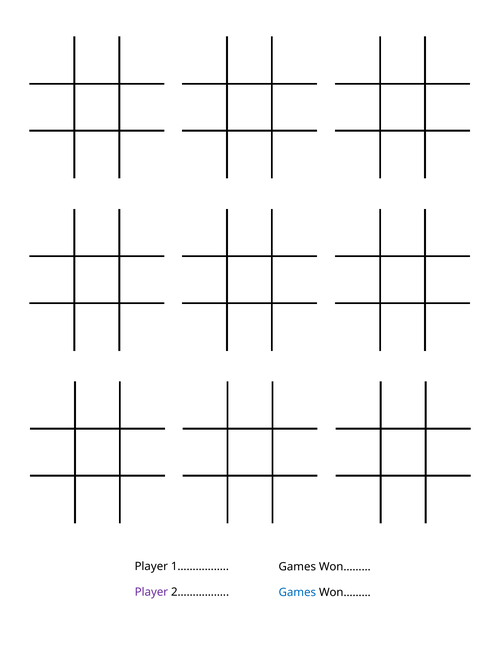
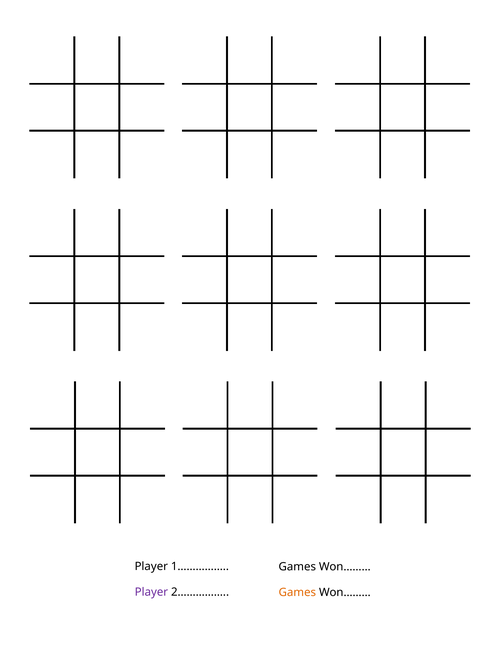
Games colour: blue -> orange (297, 592)
